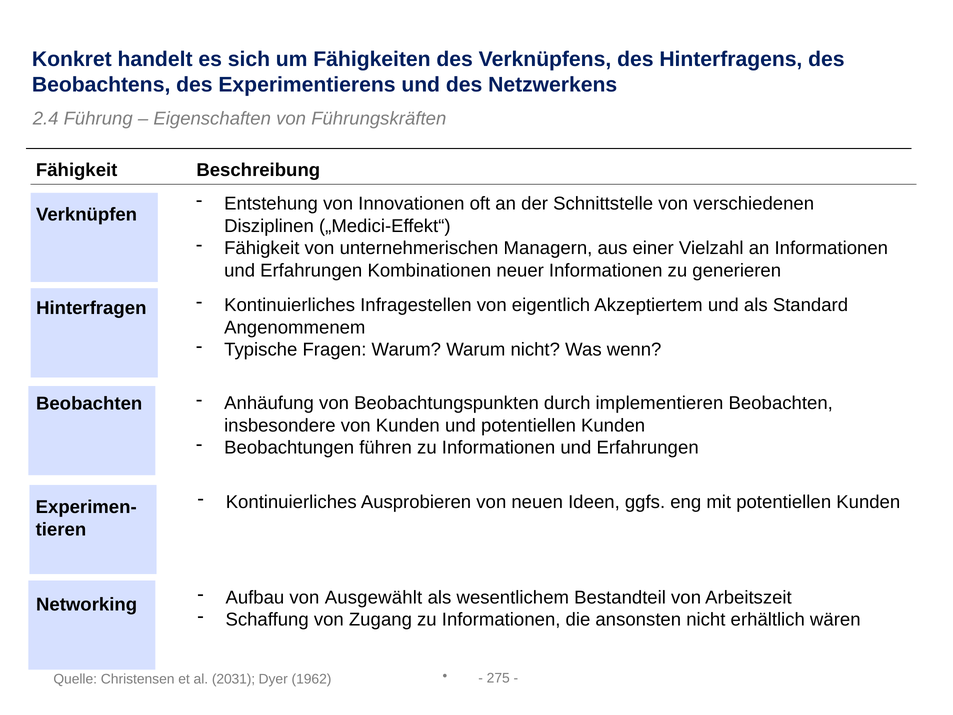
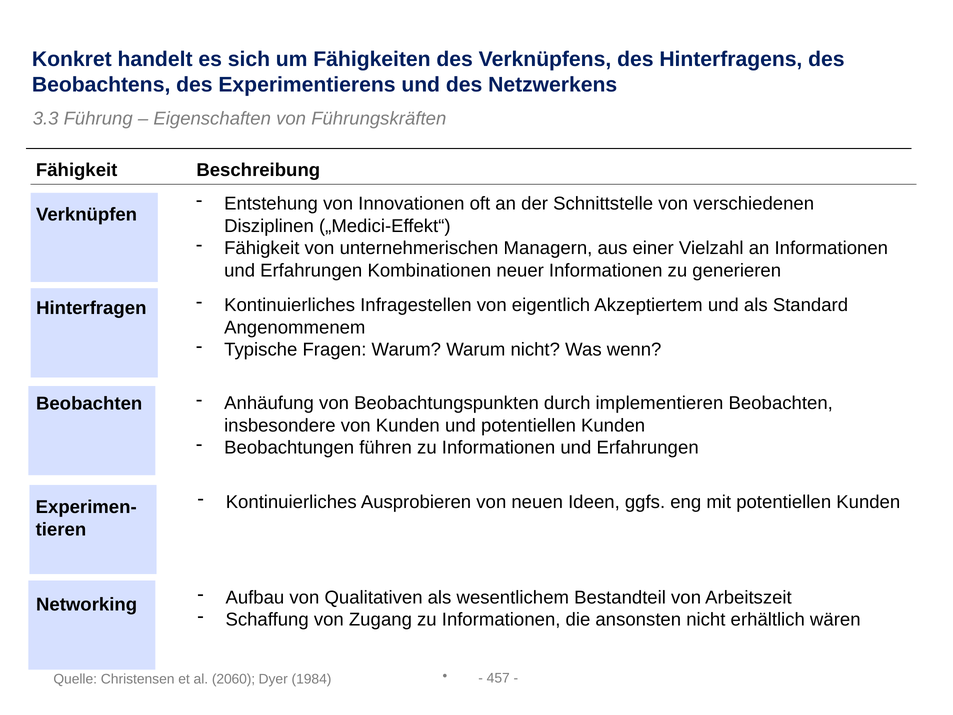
2.4: 2.4 -> 3.3 (46, 118)
Ausgewählt: Ausgewählt -> Qualitativen (374, 597)
275: 275 -> 457 (498, 678)
2031: 2031 -> 2060 (234, 679)
1962: 1962 -> 1984 (311, 679)
